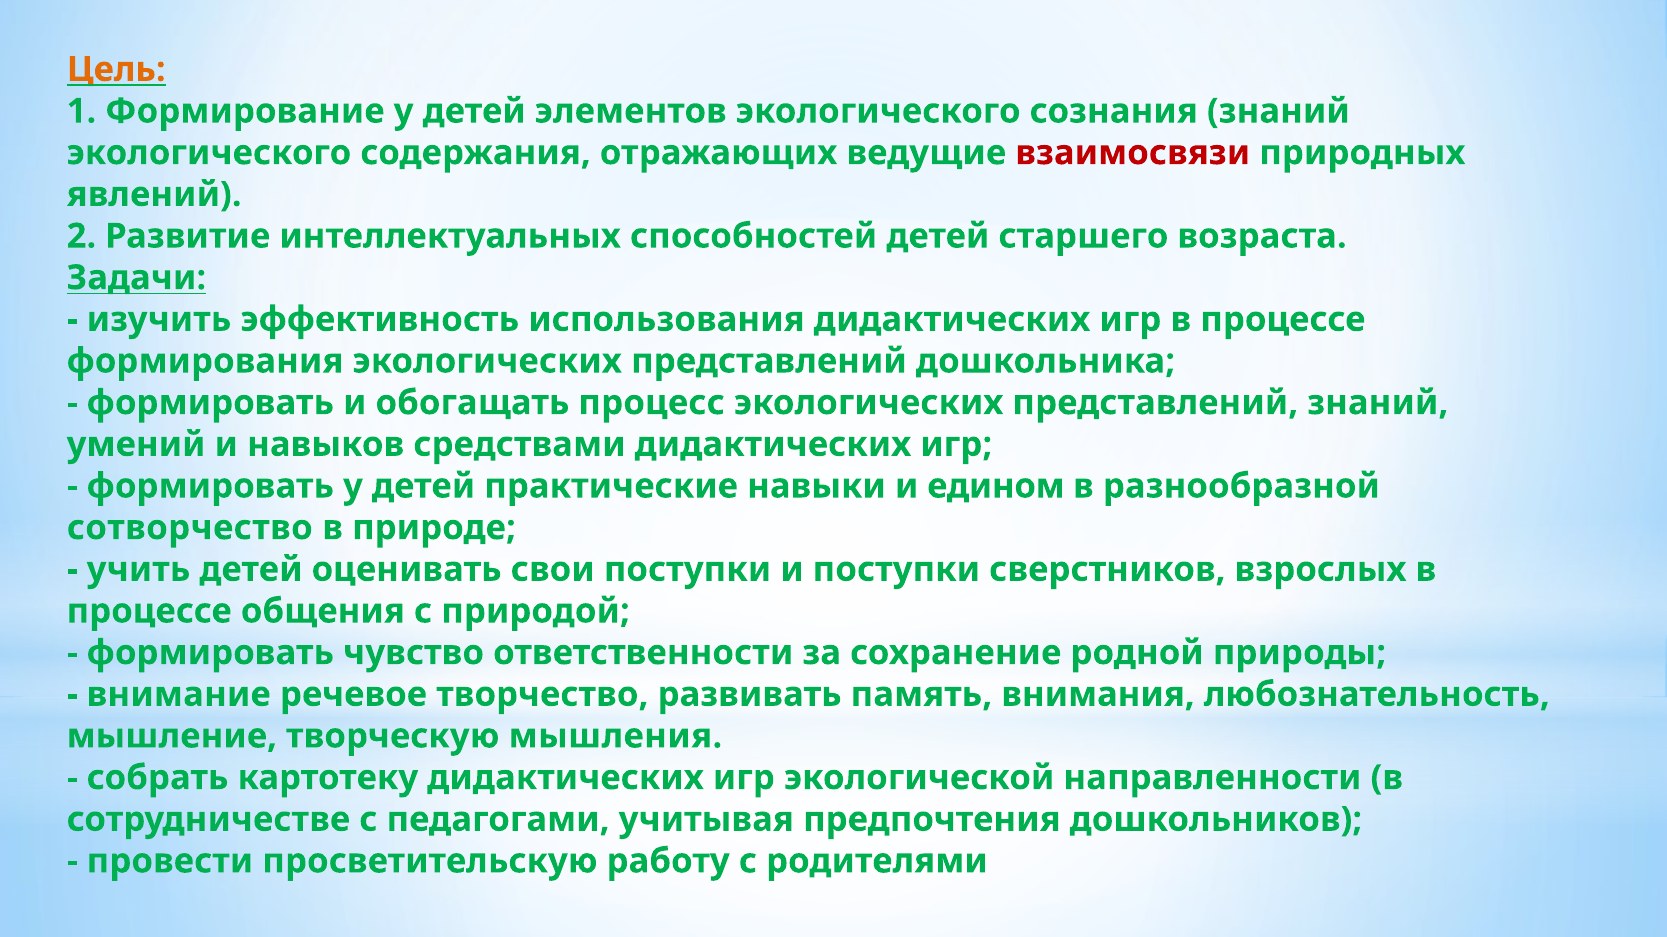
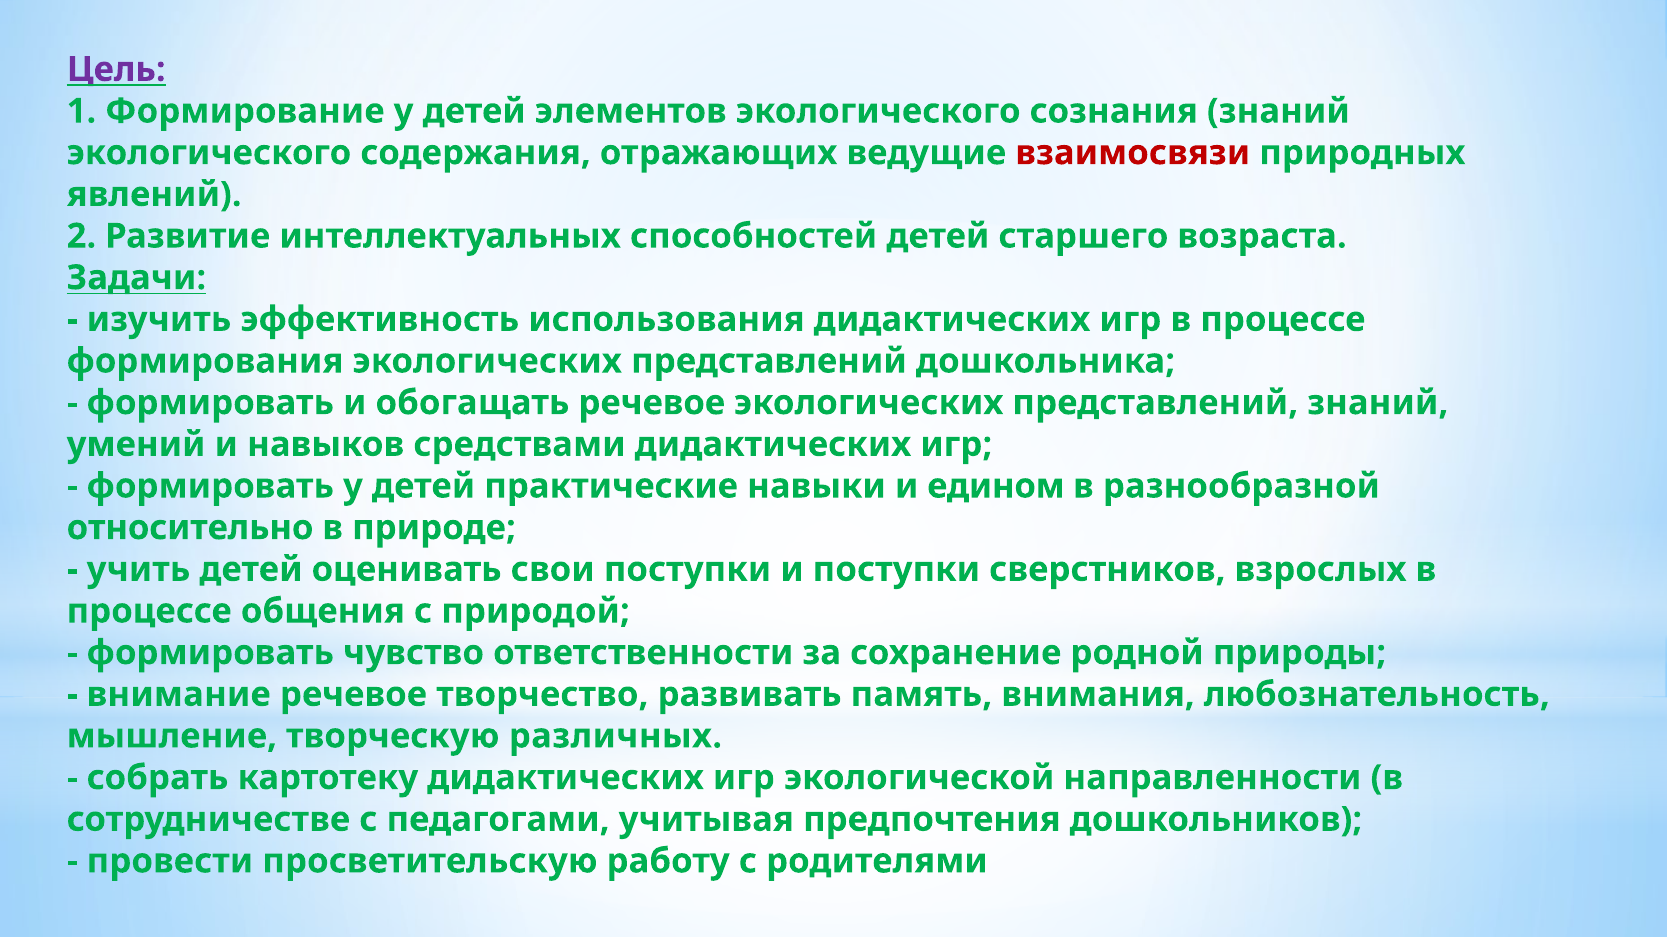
Цель colour: orange -> purple (116, 70)
обогащать процесс: процесс -> речевое (652, 403)
сотворчество: сотворчество -> относительно (190, 528)
мышления: мышления -> различных (615, 737)
